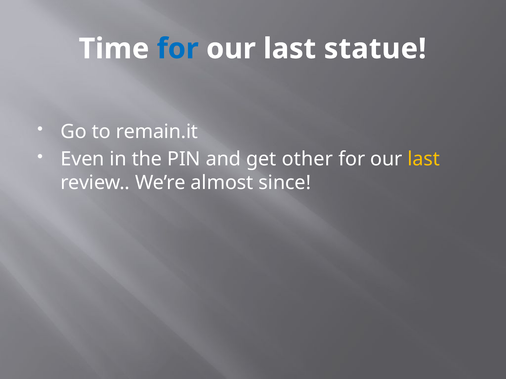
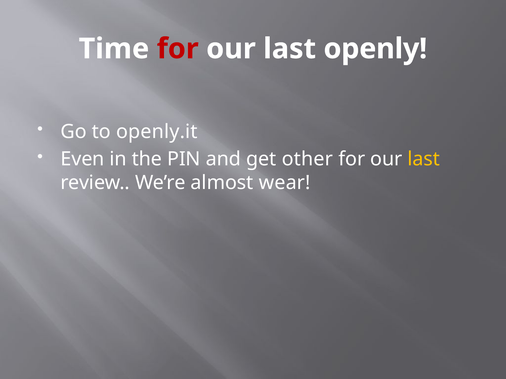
for colour: blue -> red (178, 49)
statue: statue -> openly (375, 49)
remain.it: remain.it -> openly.it (157, 132)
since: since -> wear (285, 183)
